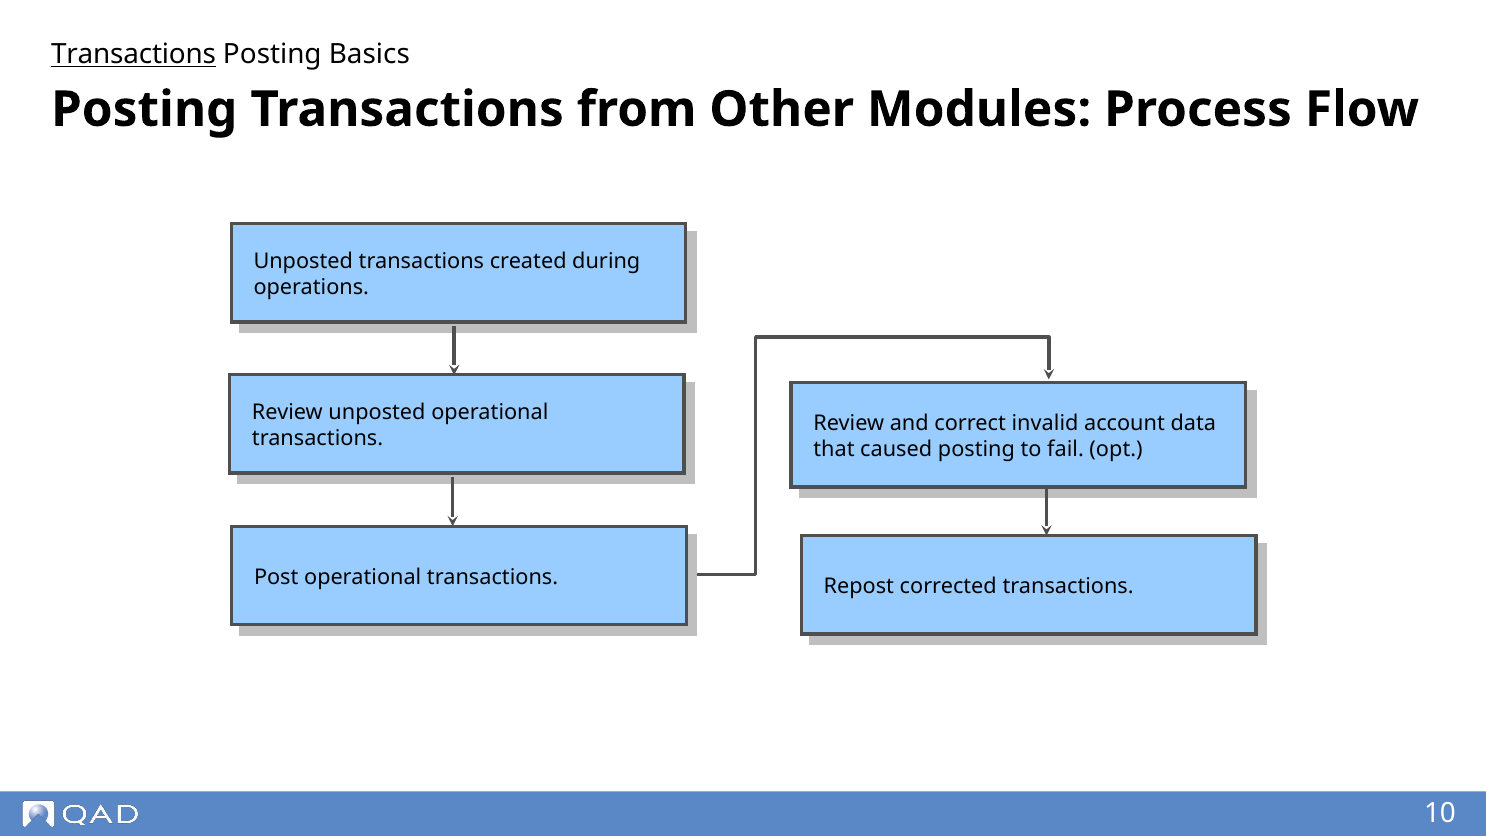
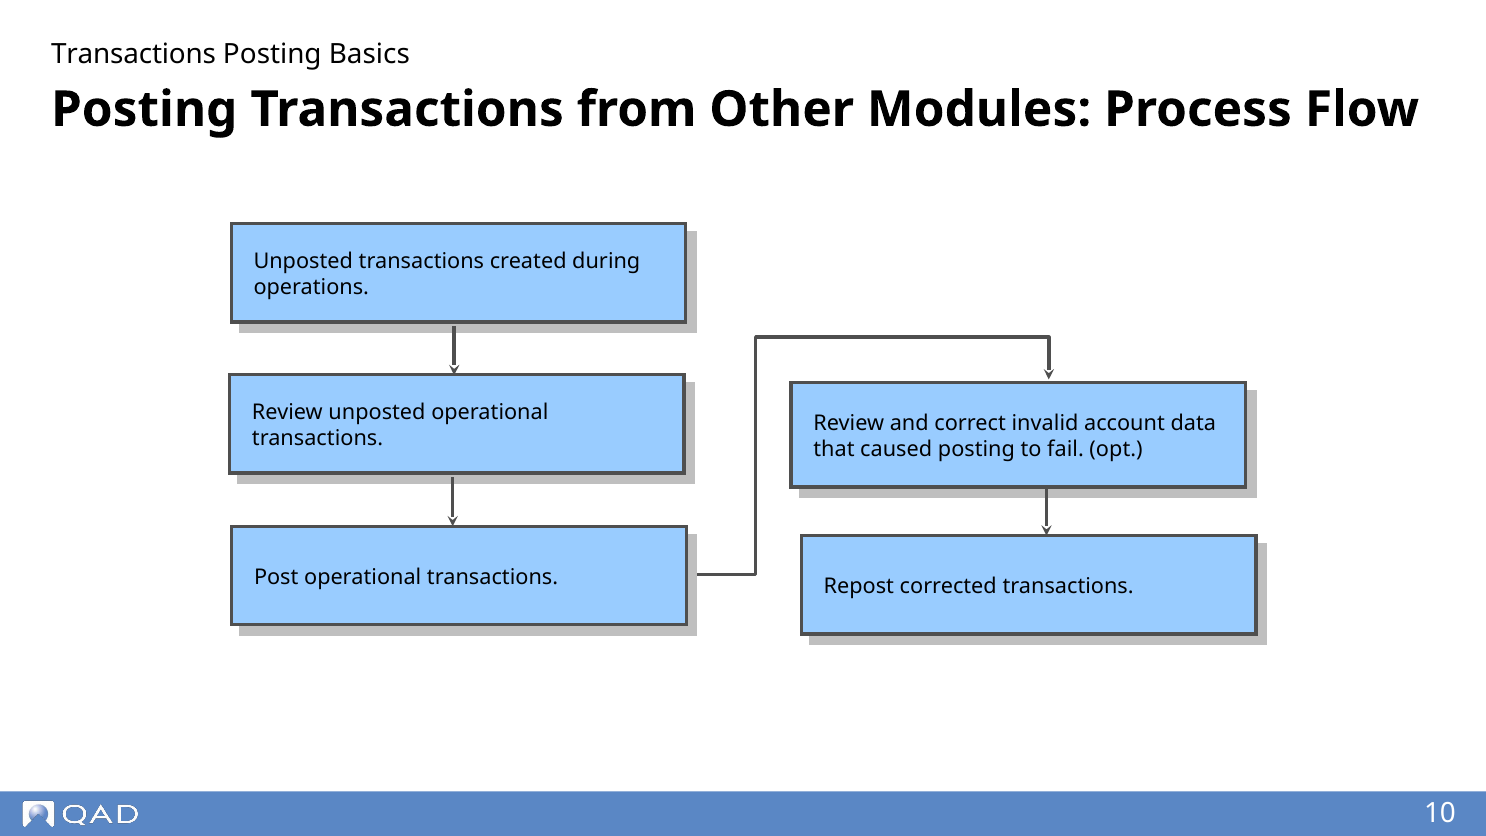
Transactions underline: present -> none (134, 55)
